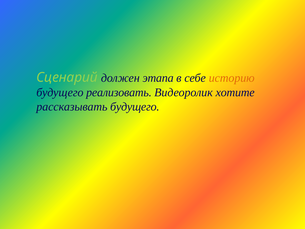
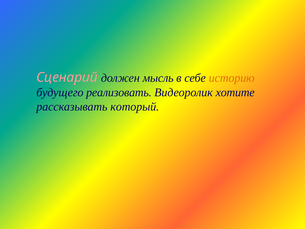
Сценарий colour: light green -> pink (67, 77)
этапа: этапа -> мысль (158, 78)
рассказывать будущего: будущего -> который (135, 107)
